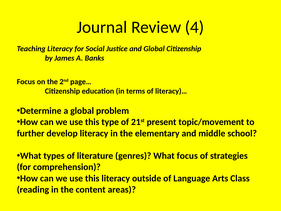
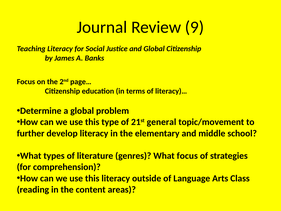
4: 4 -> 9 (195, 27)
present: present -> general (162, 122)
